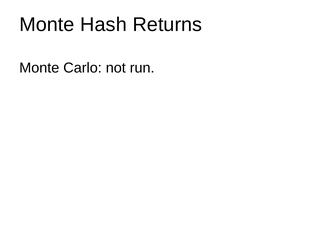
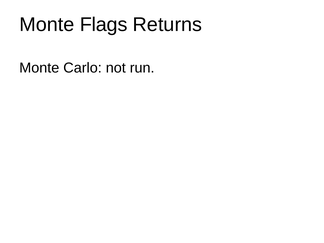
Hash: Hash -> Flags (104, 25)
